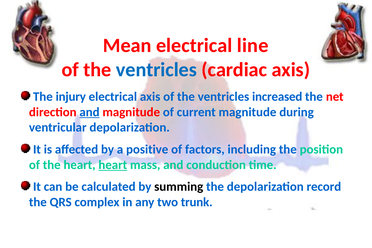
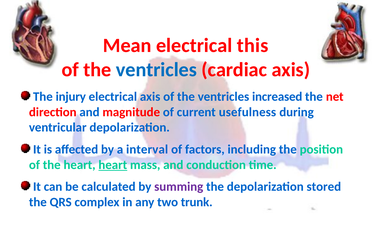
line: line -> this (253, 45)
and underline: present -> none (89, 112)
current magnitude: magnitude -> usefulness (247, 112)
positive: positive -> interval (147, 149)
summing colour: black -> purple (179, 187)
record: record -> stored (324, 187)
